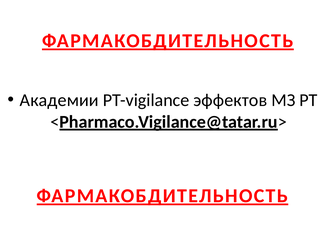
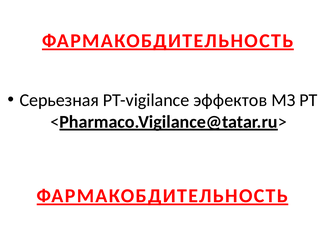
Академии: Академии -> Серьезная (59, 100)
